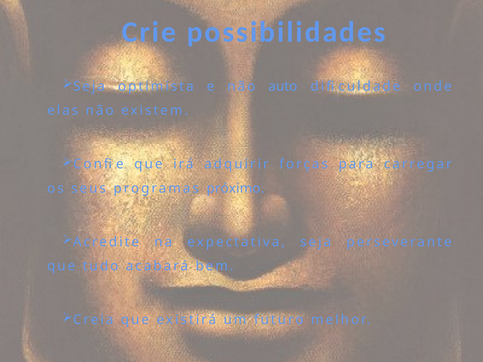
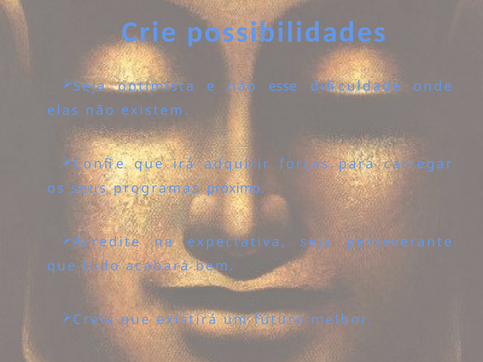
auto: auto -> esse (283, 86)
